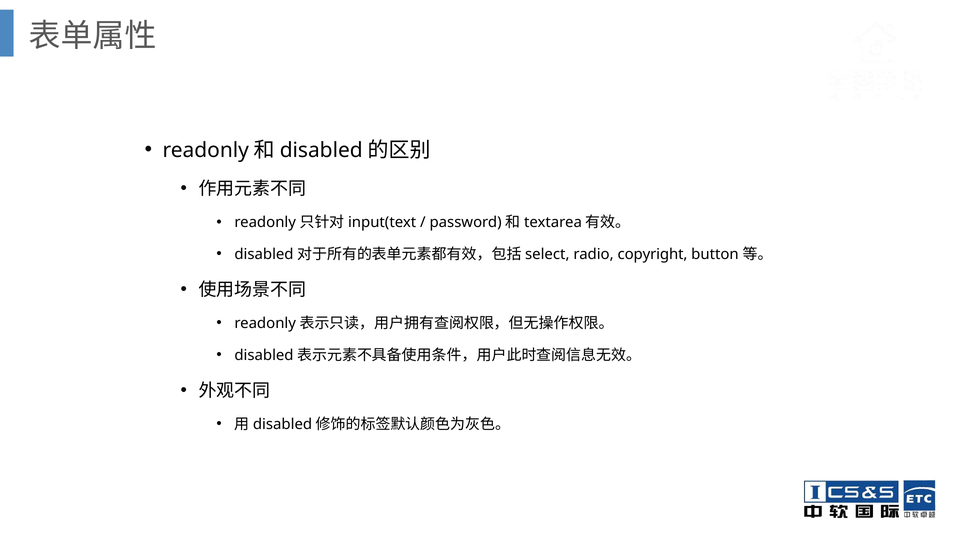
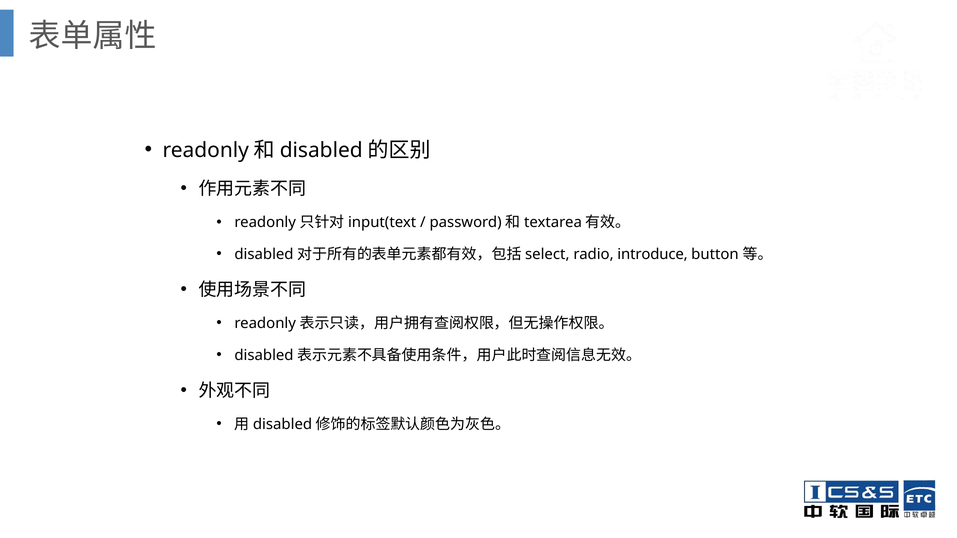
copyright: copyright -> introduce (653, 254)
